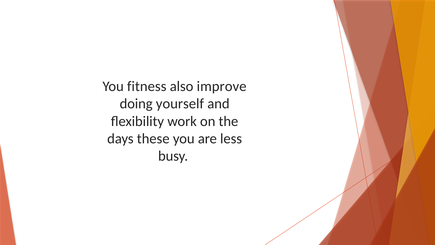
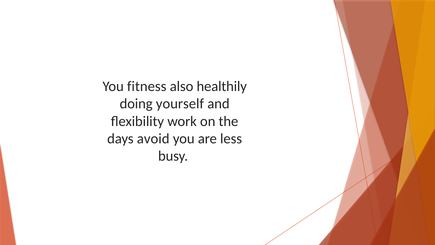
improve: improve -> healthily (222, 86)
these: these -> avoid (153, 138)
